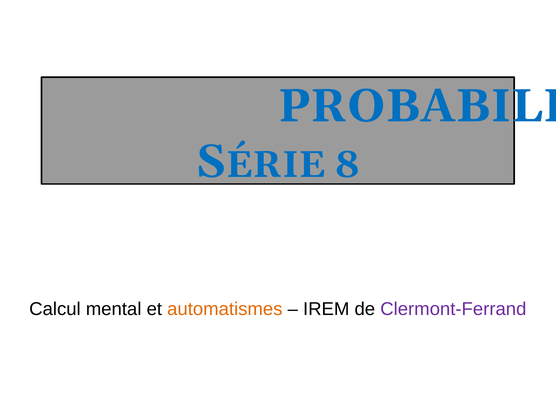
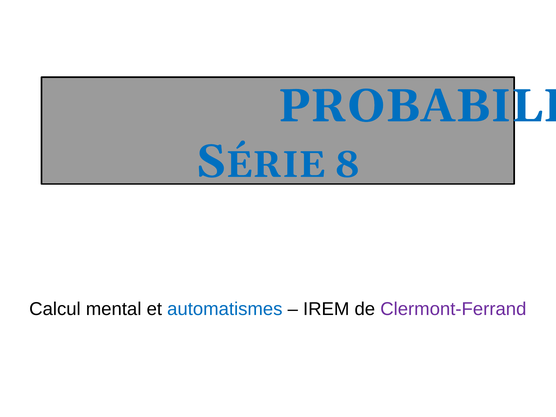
automatismes colour: orange -> blue (225, 309)
